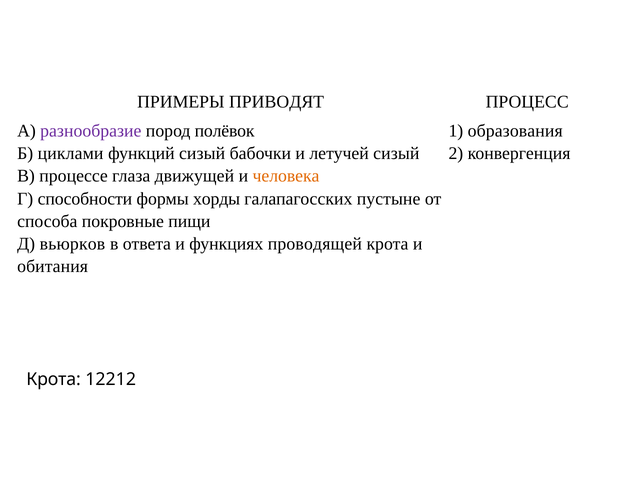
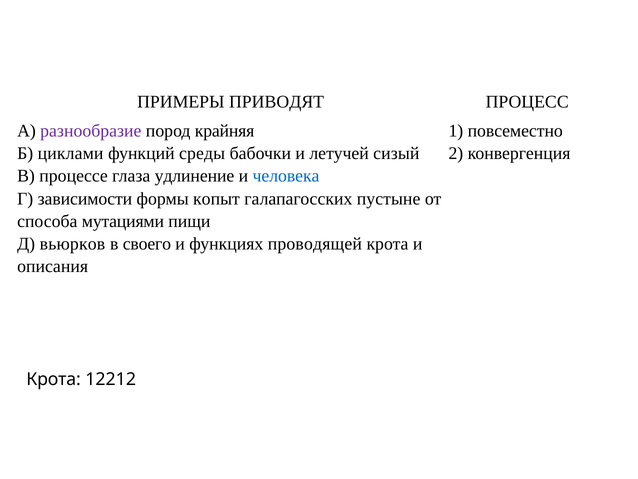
полёвок: полёвок -> крайняя (225, 131)
образования: образования -> повсеместно (515, 131)
функций сизый: сизый -> среды (202, 153)
движущей: движущей -> удлинение (194, 176)
человека colour: orange -> blue (286, 176)
способности: способности -> зависимости (85, 199)
хорды: хорды -> копыт (216, 199)
покровные: покровные -> мутациями (123, 221)
ответа: ответа -> своего (147, 244)
обитания: обитания -> описания (53, 266)
